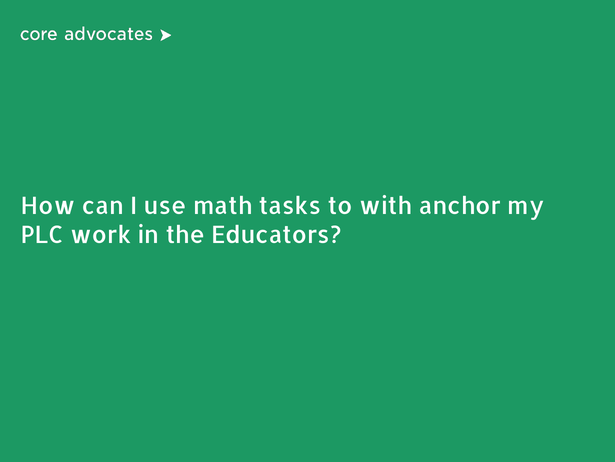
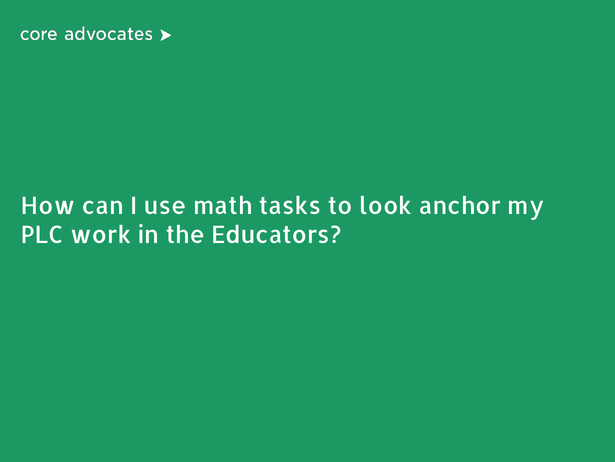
with: with -> look (386, 206)
